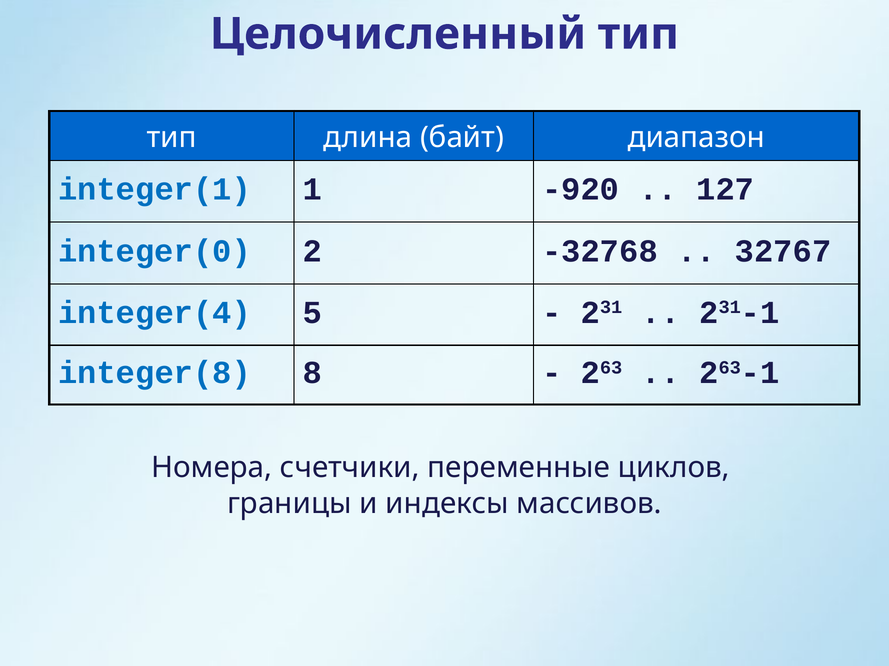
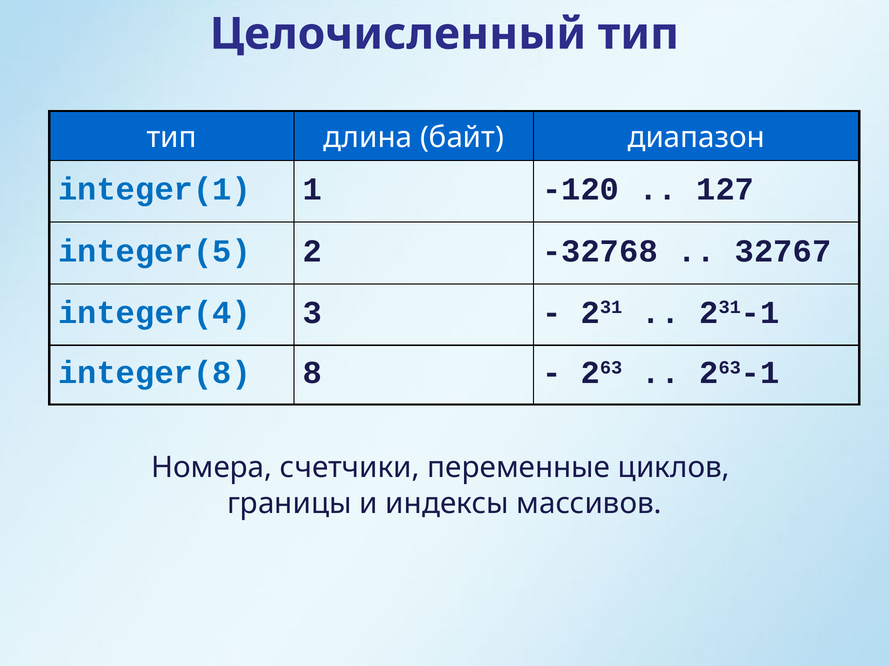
-920: -920 -> -120 (581, 189)
integer(0: integer(0 -> integer(5 (154, 251)
5: 5 -> 3 (312, 313)
